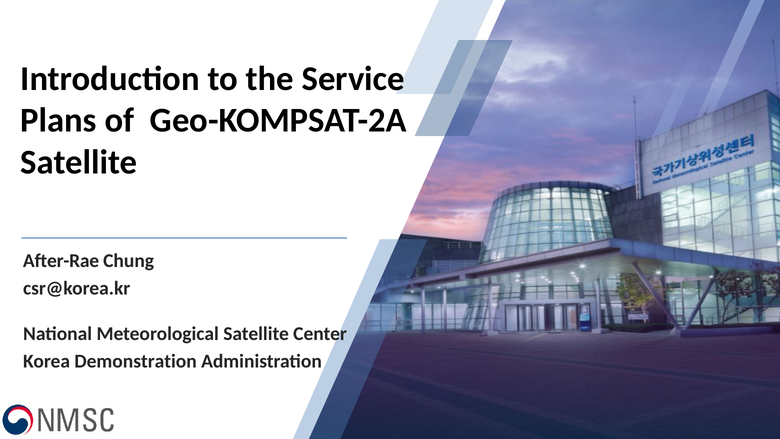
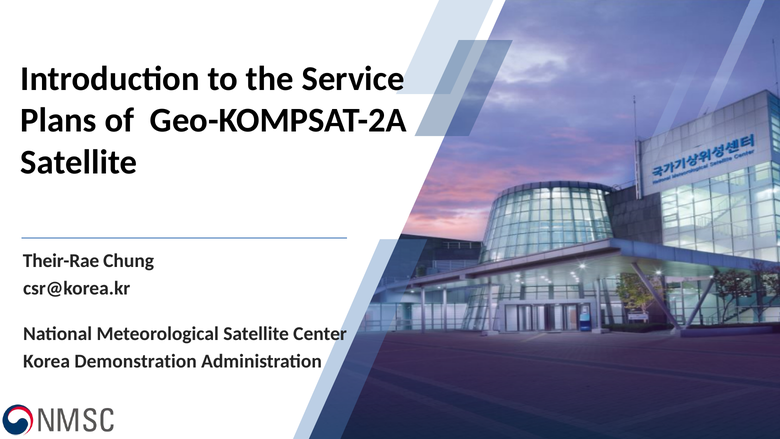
After-Rae: After-Rae -> Their-Rae (61, 261)
